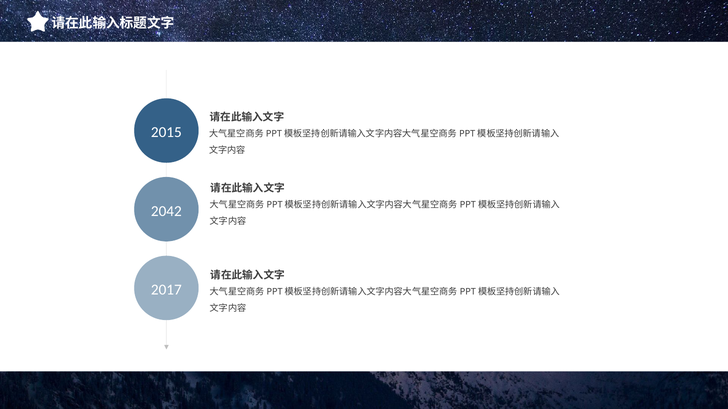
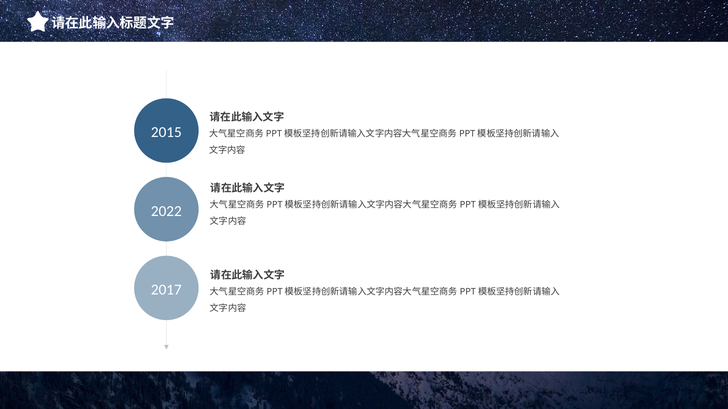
2042: 2042 -> 2022 (166, 211)
